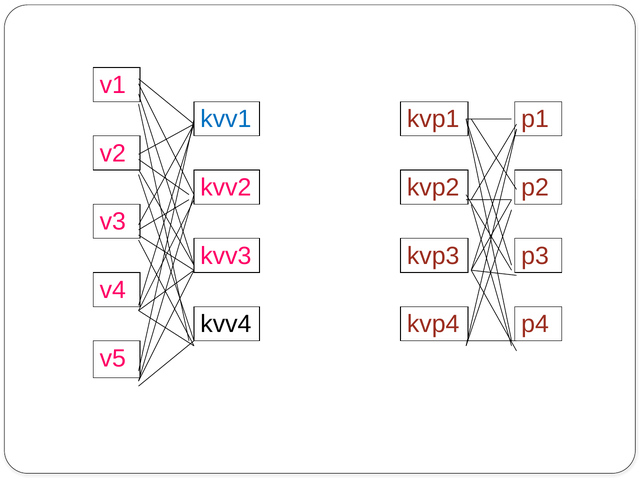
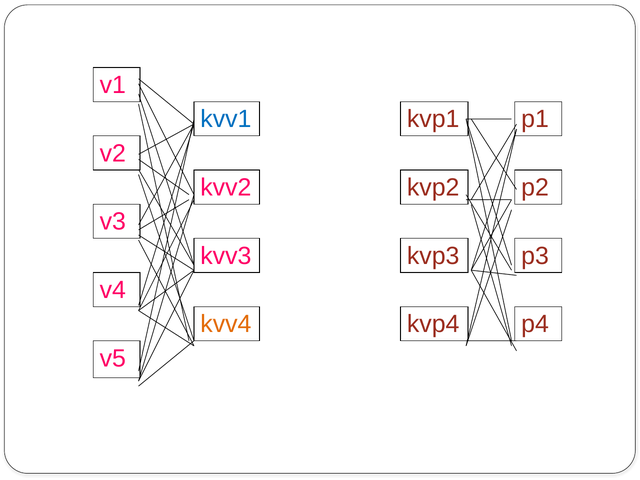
kvv4 colour: black -> orange (226, 324)
